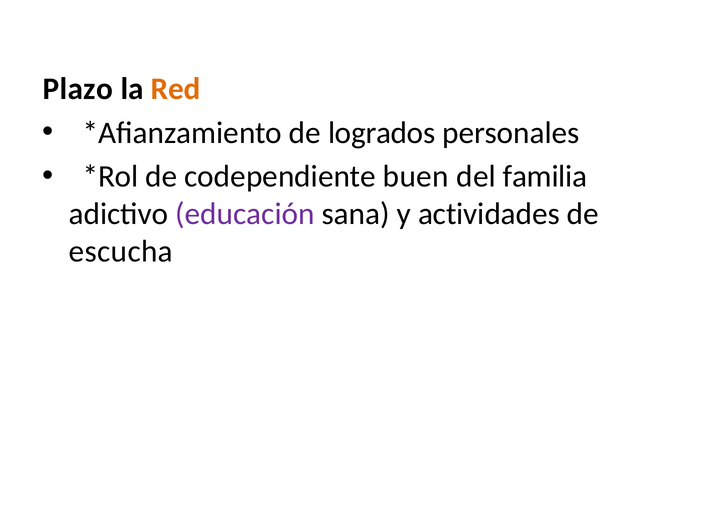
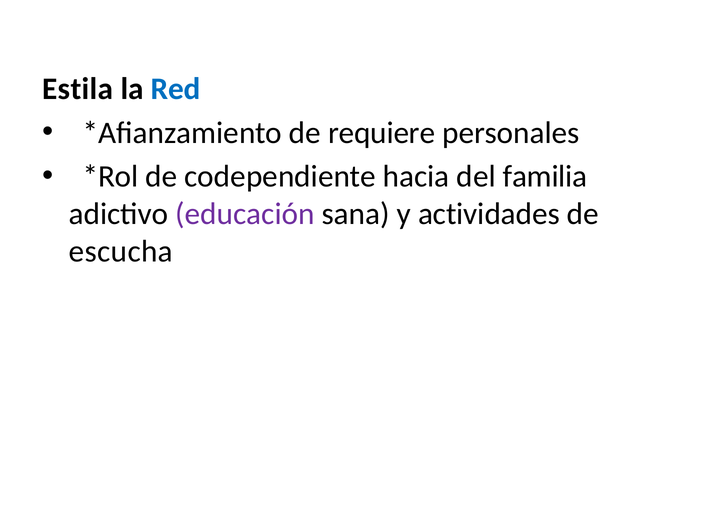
Plazo: Plazo -> Estila (78, 89)
Red colour: orange -> blue (176, 89)
logrados: logrados -> requiere (382, 133)
buen: buen -> hacia (416, 177)
